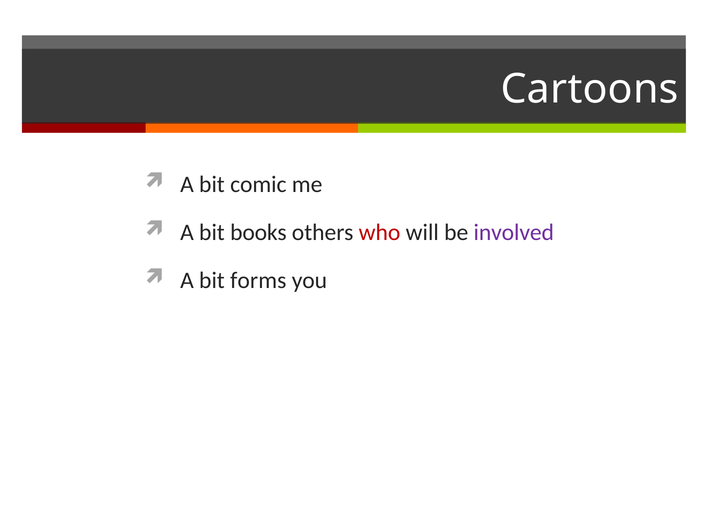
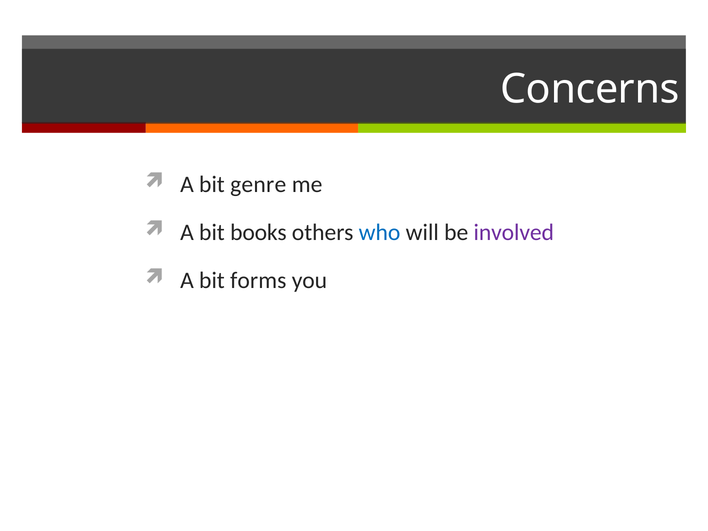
Cartoons: Cartoons -> Concerns (590, 89)
comic: comic -> genre (258, 185)
who colour: red -> blue (380, 233)
